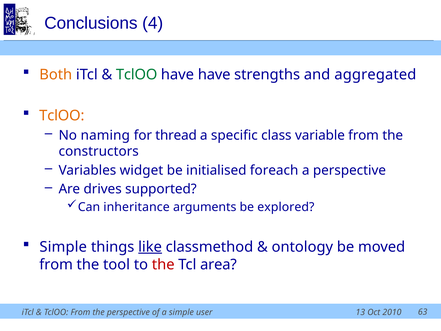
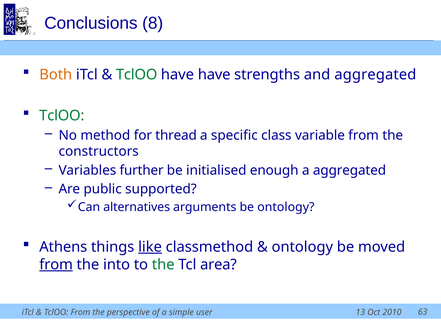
4: 4 -> 8 (153, 23)
TclOO colour: orange -> green (62, 116)
naming: naming -> method (105, 135)
widget: widget -> further (142, 170)
foreach: foreach -> enough (274, 170)
a perspective: perspective -> aggregated (350, 170)
drives: drives -> public (103, 189)
inheritance: inheritance -> alternatives (137, 207)
be explored: explored -> ontology (286, 207)
Simple: Simple -> Athens (63, 247)
from underline: none -> present (56, 264)
tool: tool -> into (117, 264)
the colour: red -> green (163, 264)
